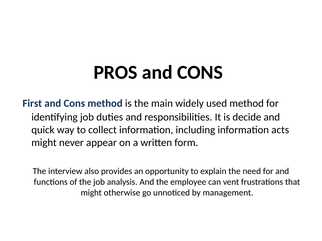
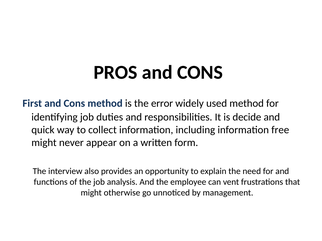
main: main -> error (162, 104)
acts: acts -> free (280, 130)
